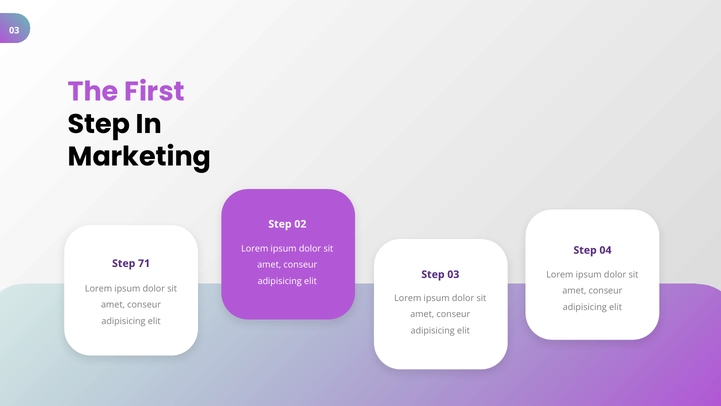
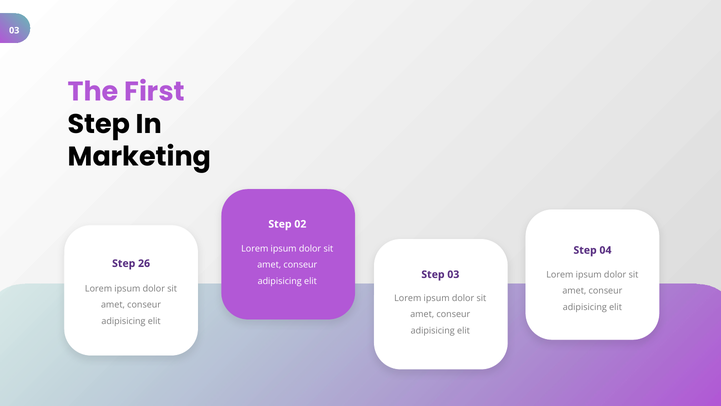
71: 71 -> 26 (144, 263)
